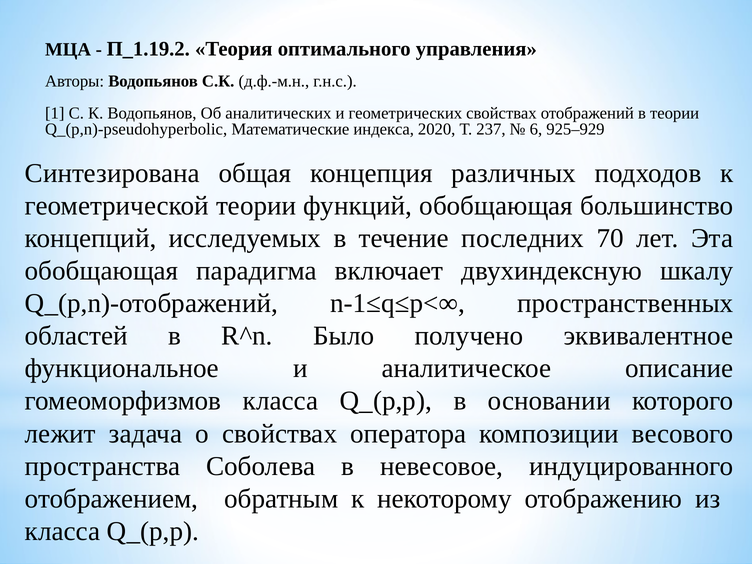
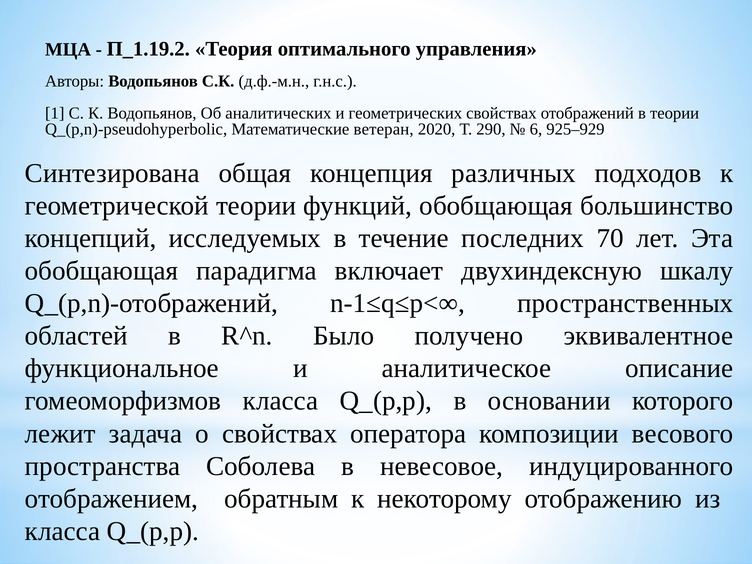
индекса: индекса -> ветеран (384, 129)
237: 237 -> 290 (491, 129)
